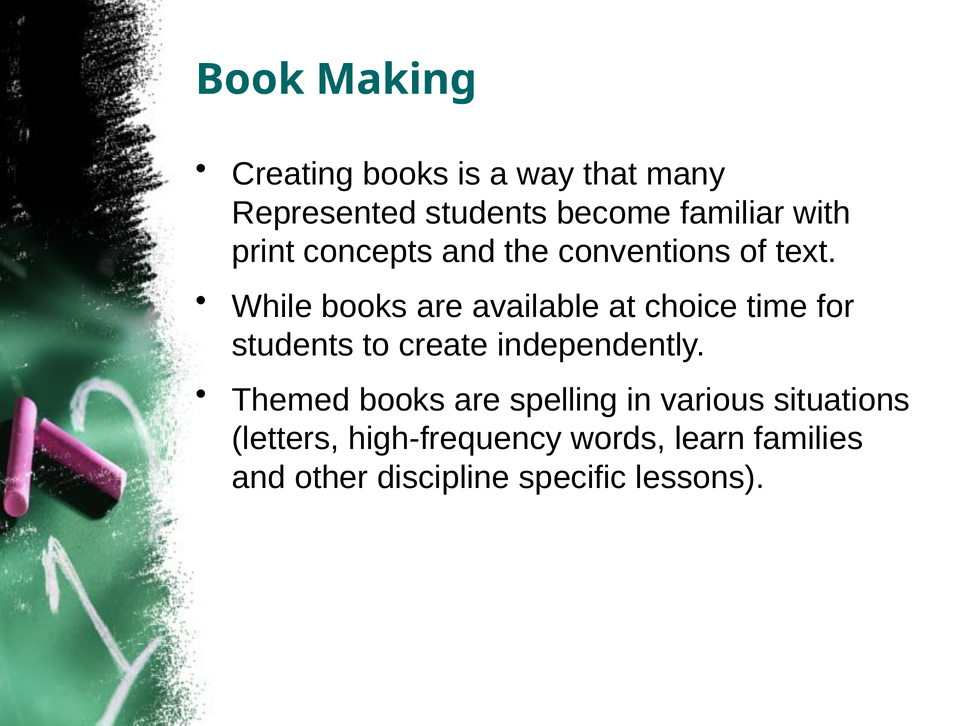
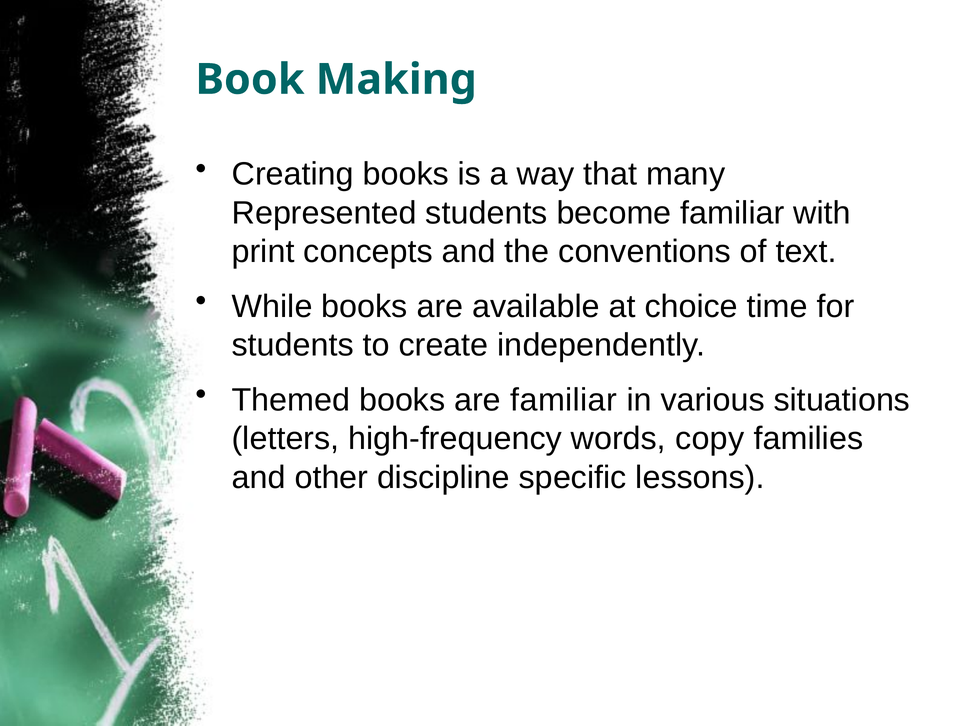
are spelling: spelling -> familiar (564, 400)
learn: learn -> copy (710, 439)
